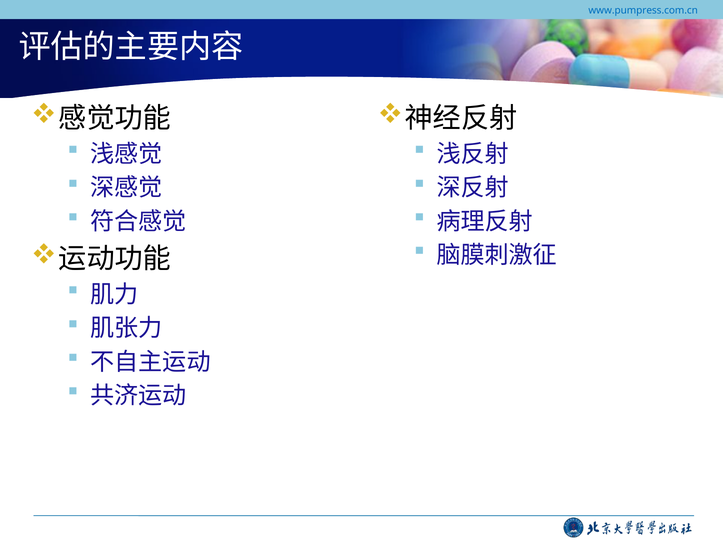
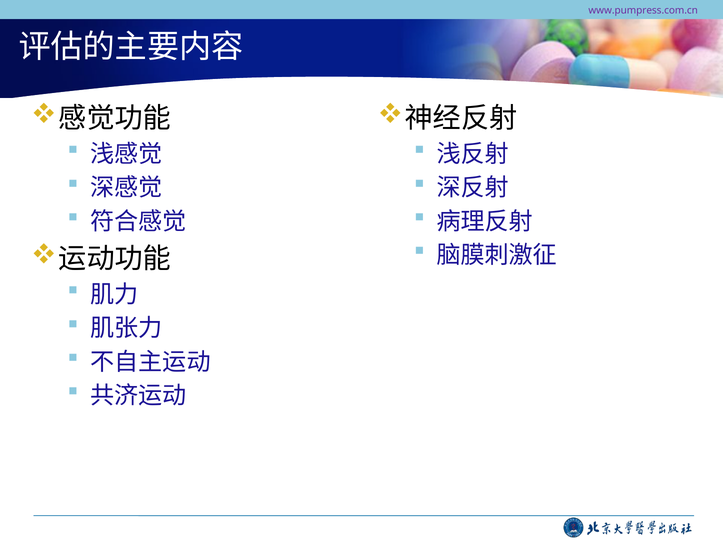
www.pumpress.com.cn colour: blue -> purple (643, 10)
